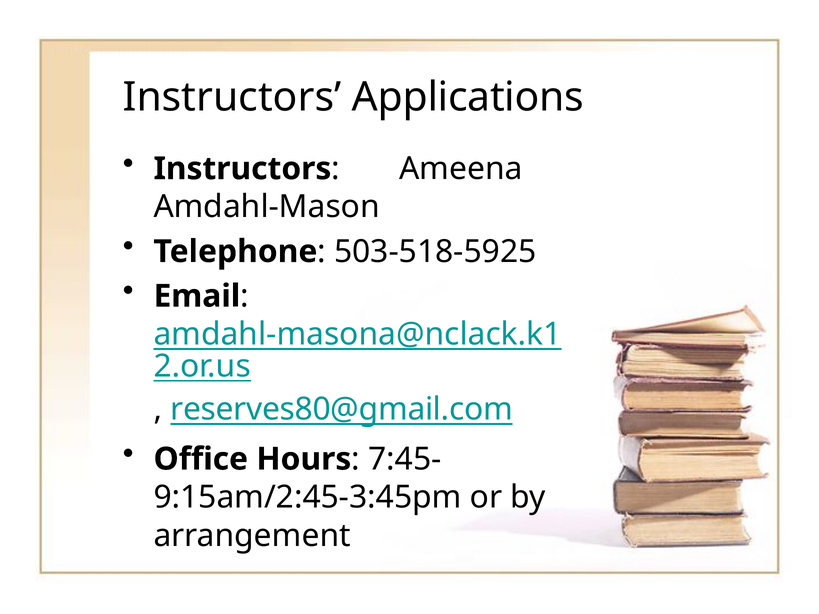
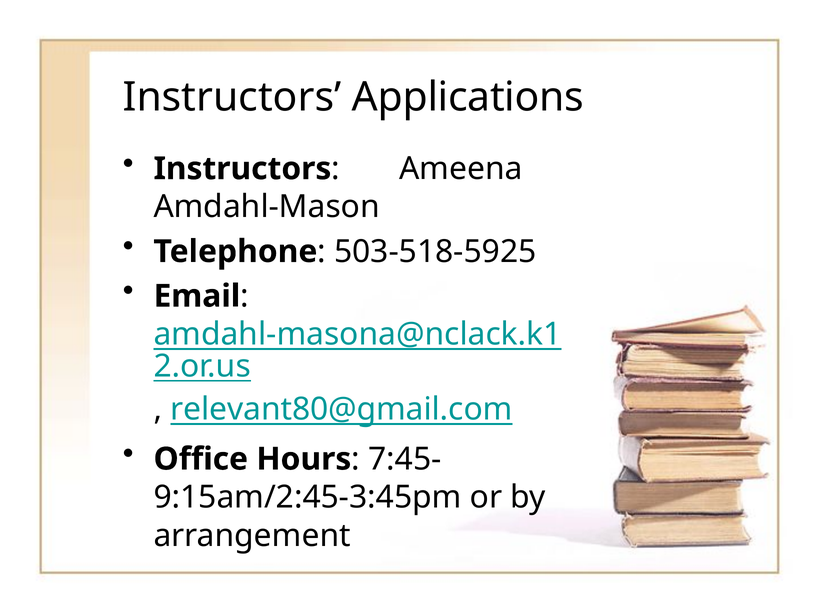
reserves80@gmail.com: reserves80@gmail.com -> relevant80@gmail.com (341, 410)
